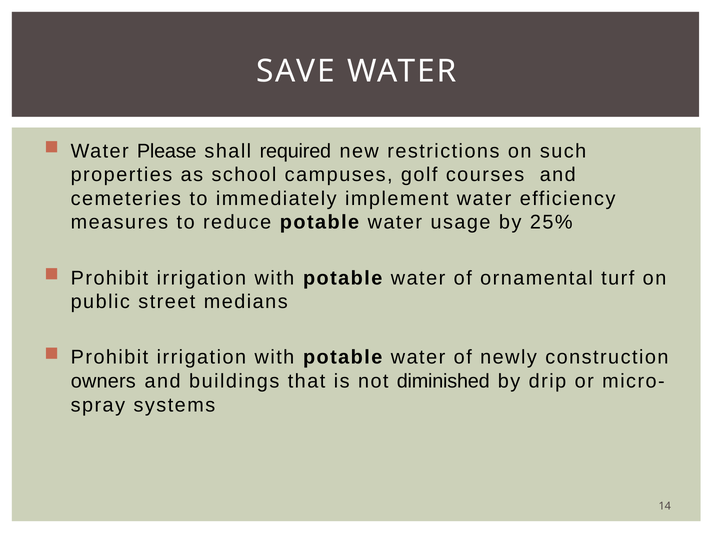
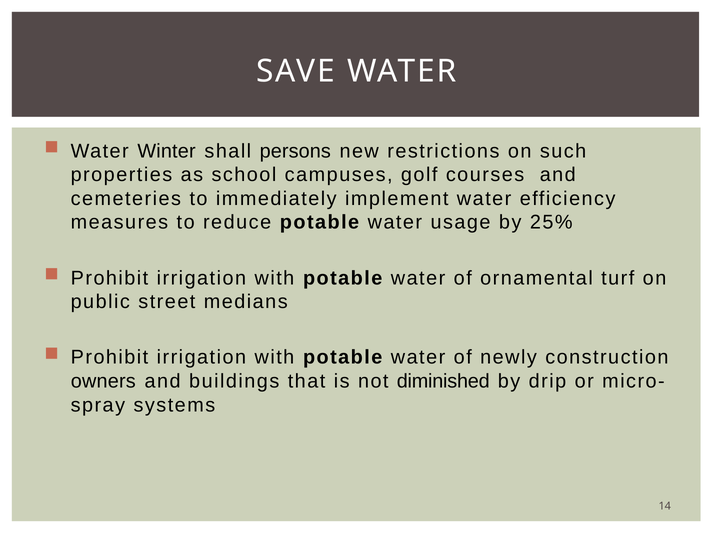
Please: Please -> Winter (167, 151)
required: required -> persons (295, 151)
